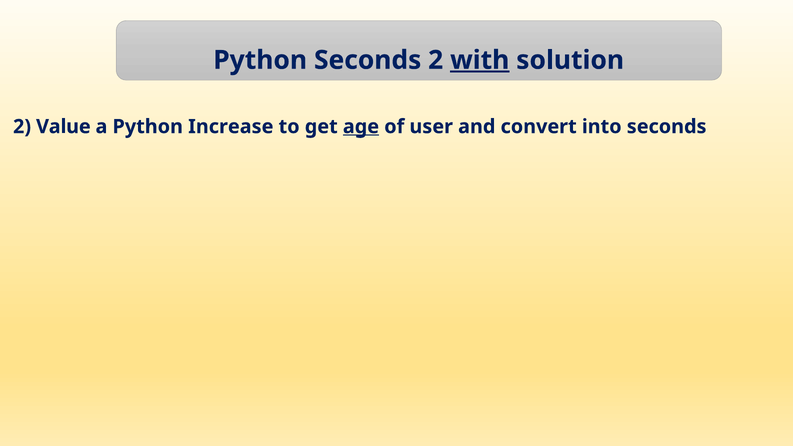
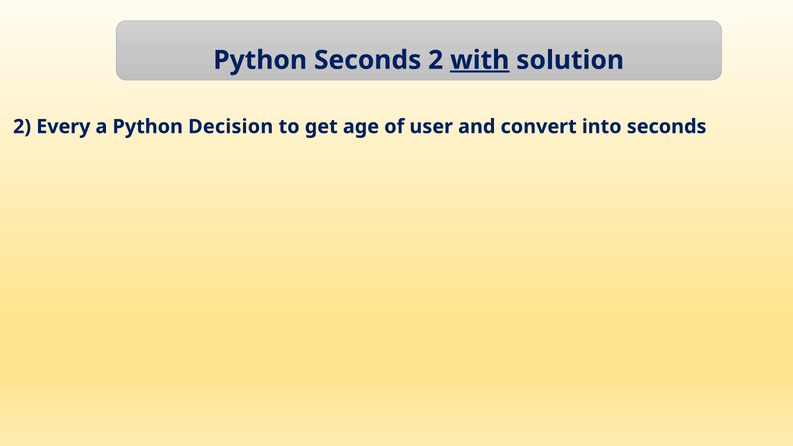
Value: Value -> Every (63, 127)
Increase: Increase -> Decision (231, 127)
age underline: present -> none (361, 127)
